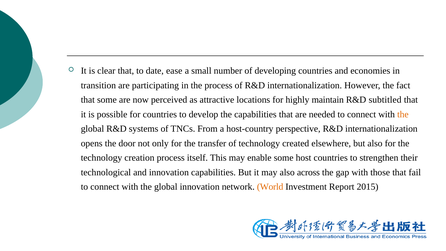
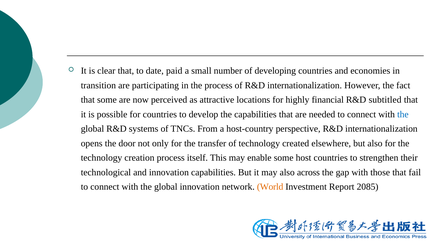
ease: ease -> paid (174, 71)
maintain: maintain -> financial (328, 100)
the colour: orange -> blue (403, 114)
2015: 2015 -> 2085 (368, 187)
